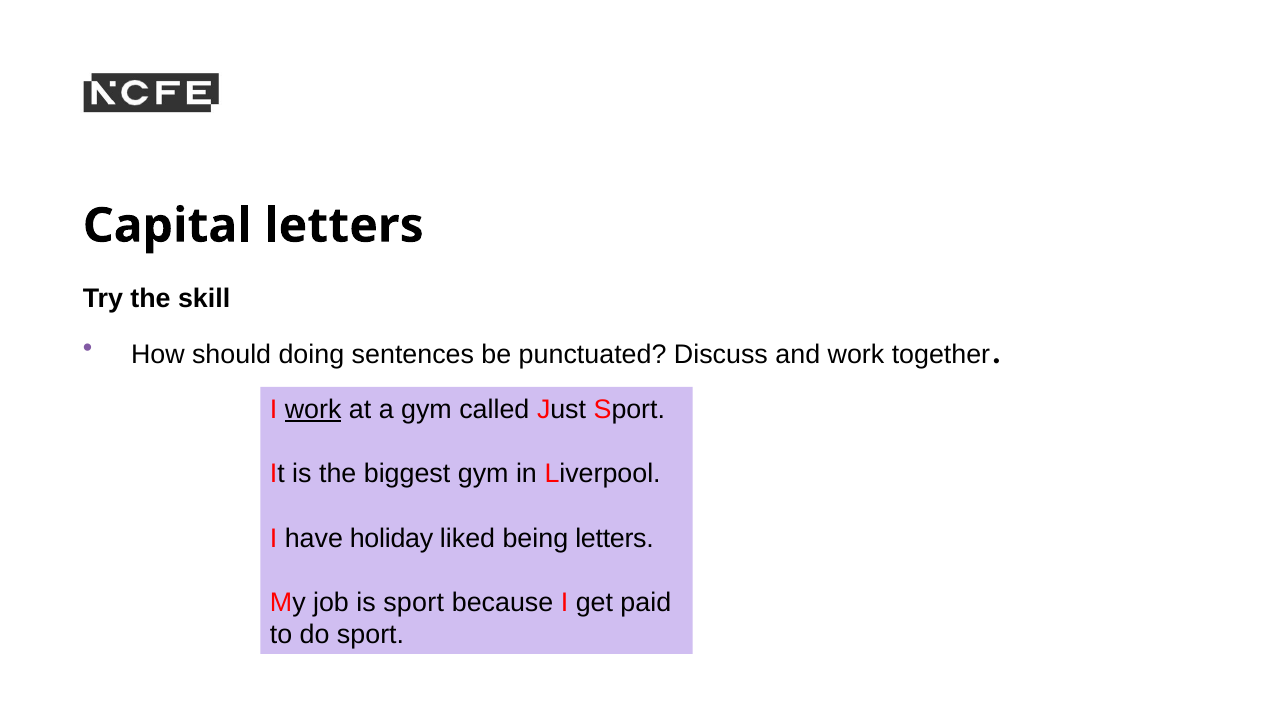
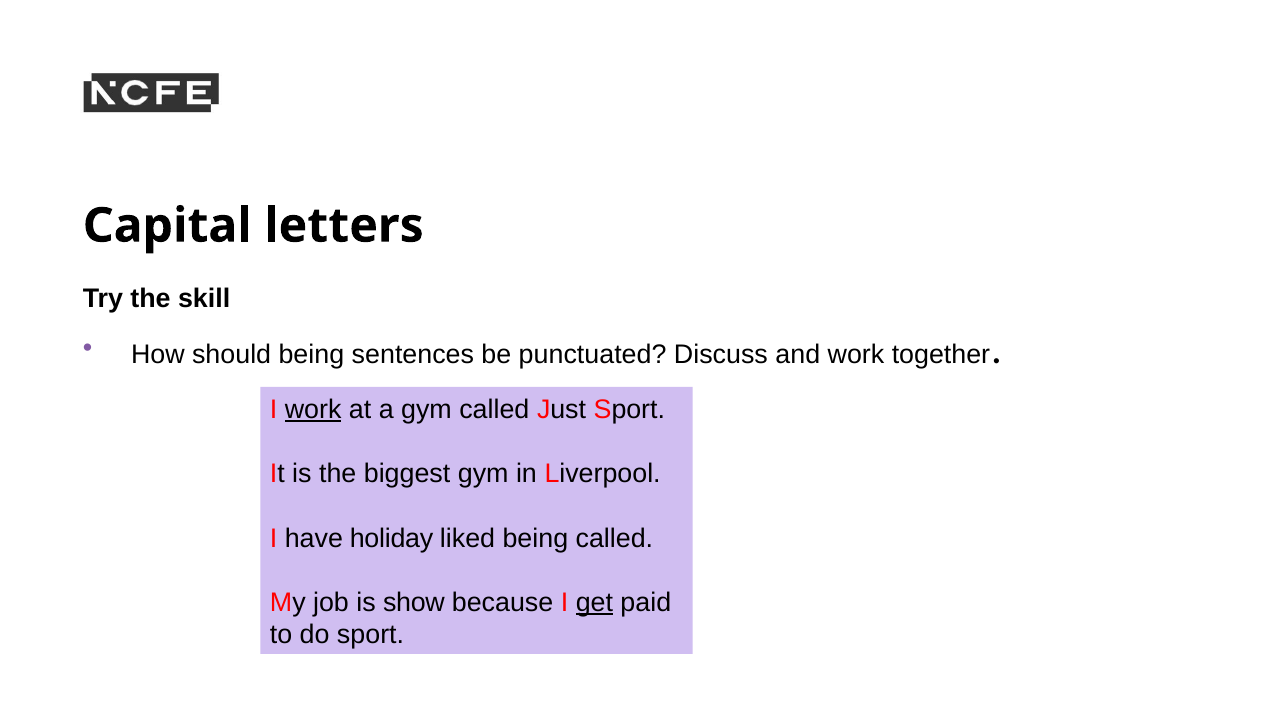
should doing: doing -> being (311, 355)
being letters: letters -> called (614, 538)
is sport: sport -> show (414, 603)
get underline: none -> present (594, 603)
